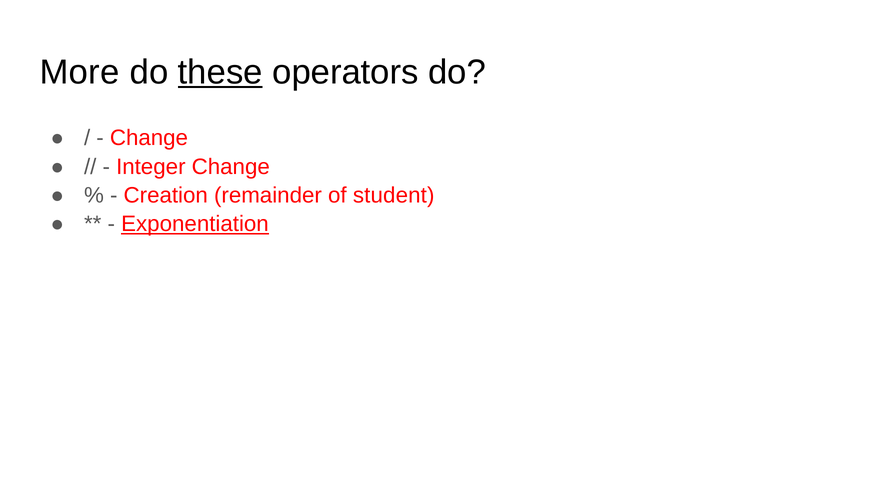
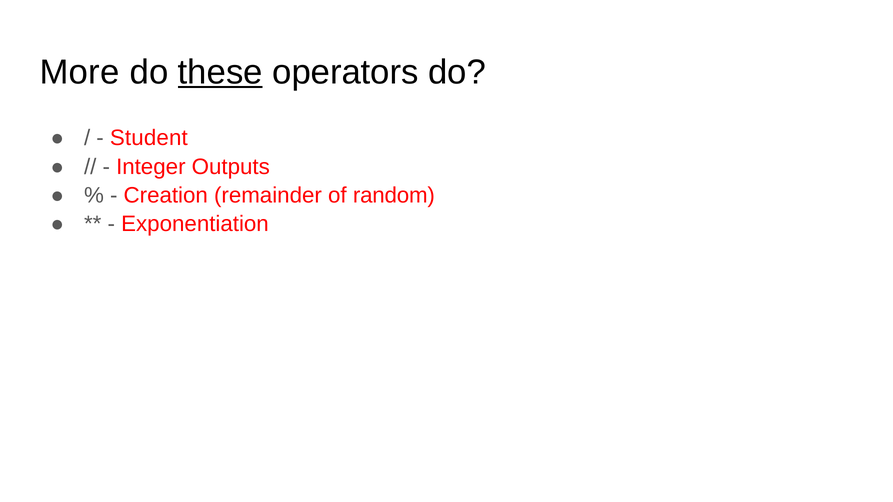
Change: Change -> Student (149, 138)
Integer Change: Change -> Outputs (231, 167)
student: student -> random (394, 196)
Exponentiation underline: present -> none (195, 224)
